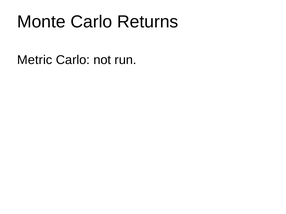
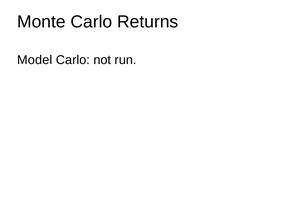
Metric: Metric -> Model (35, 60)
